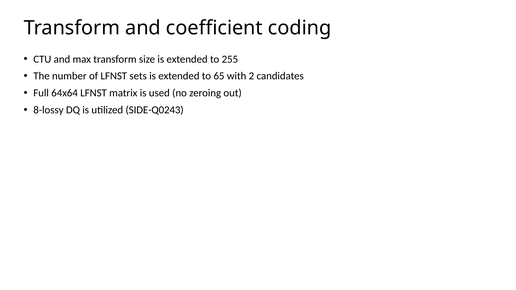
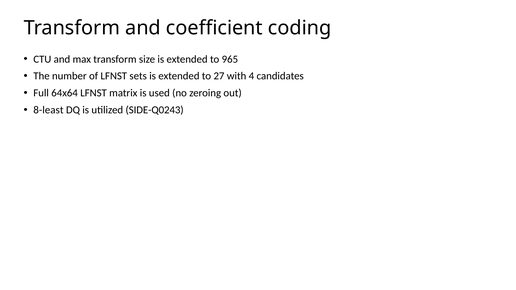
255: 255 -> 965 (230, 59)
65: 65 -> 27 (219, 76)
2: 2 -> 4 (251, 76)
8-lossy: 8-lossy -> 8-least (48, 110)
